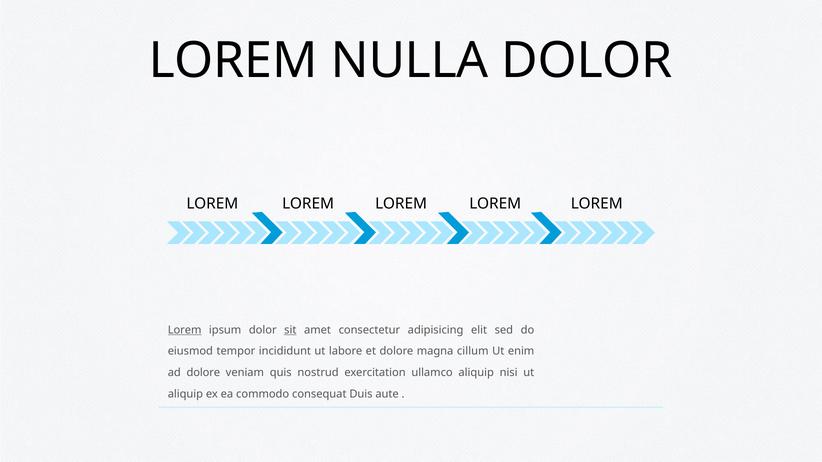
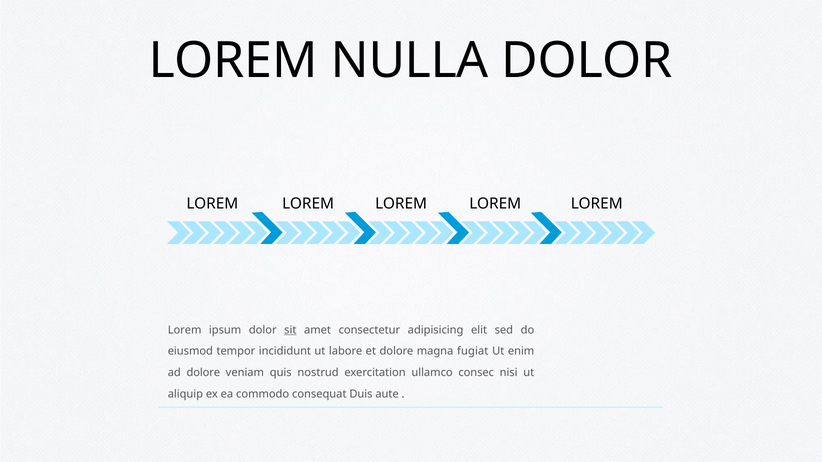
Lorem underline: present -> none (185, 330)
cillum: cillum -> fugiat (473, 352)
ullamco aliquip: aliquip -> consec (476, 373)
